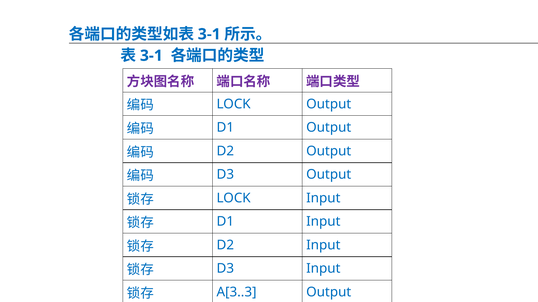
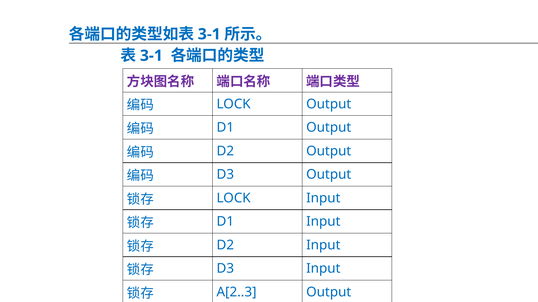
A[3..3: A[3..3 -> A[2..3 (237, 293)
